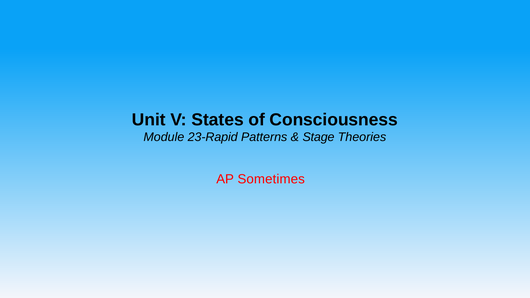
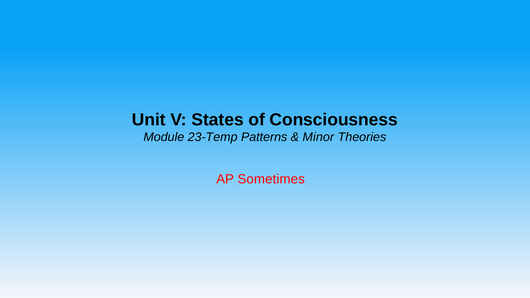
23-Rapid: 23-Rapid -> 23-Temp (213, 137)
Stage: Stage -> Minor (318, 137)
